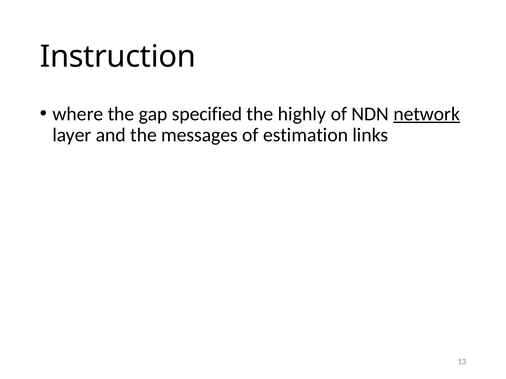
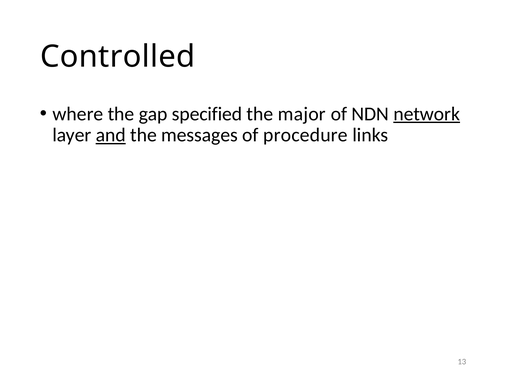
Instruction: Instruction -> Controlled (118, 57)
highly: highly -> major (302, 114)
and underline: none -> present (111, 135)
estimation: estimation -> procedure (305, 135)
